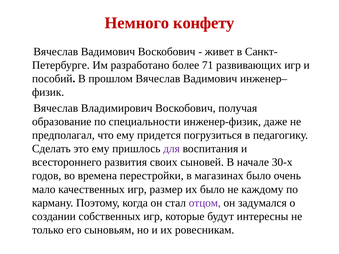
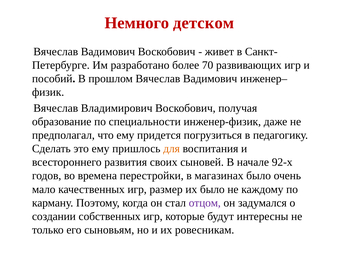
конфету: конфету -> детском (204, 23)
71: 71 -> 70 (208, 65)
для colour: purple -> orange (172, 149)
30-х: 30-х -> 92-х (282, 162)
